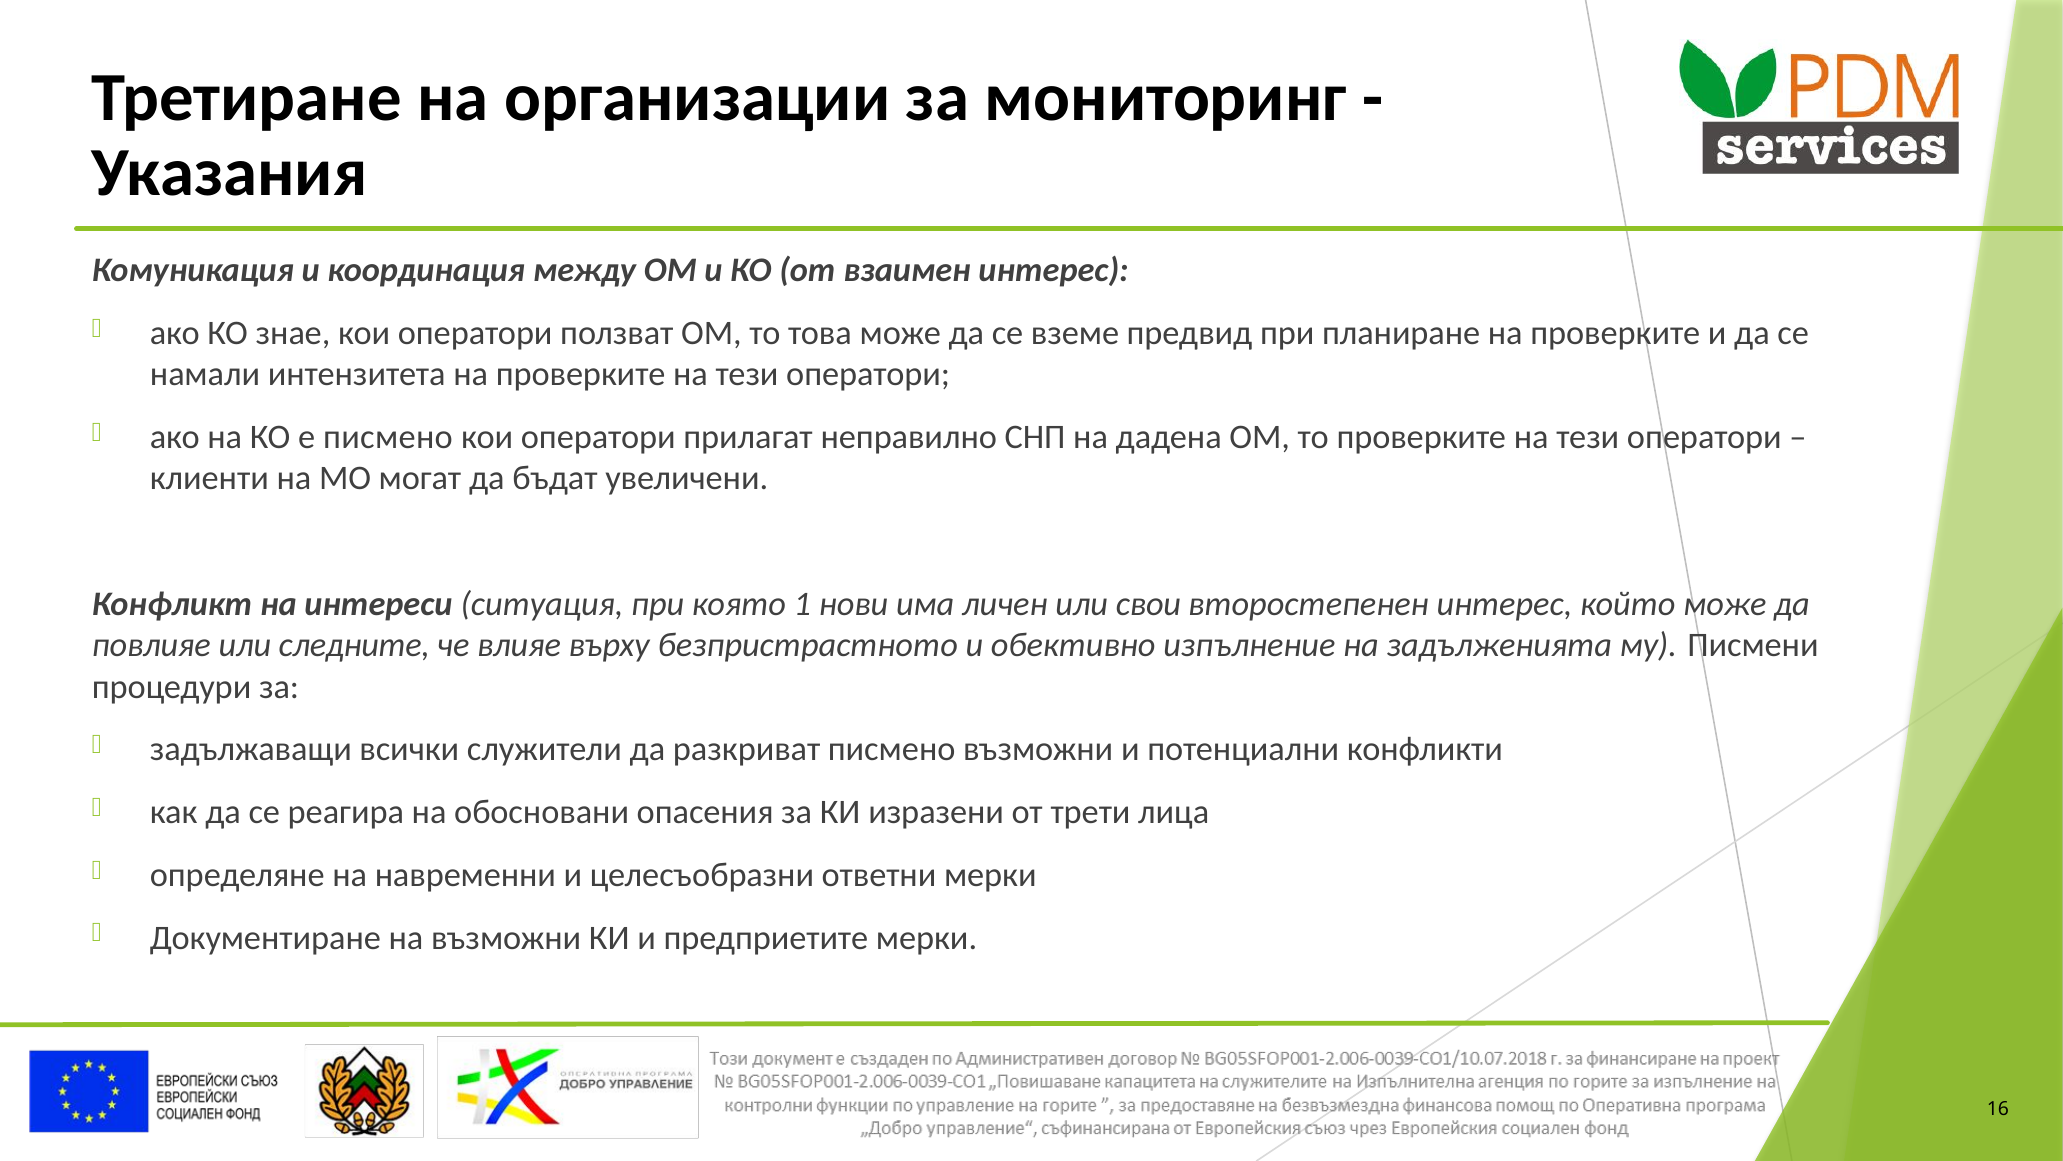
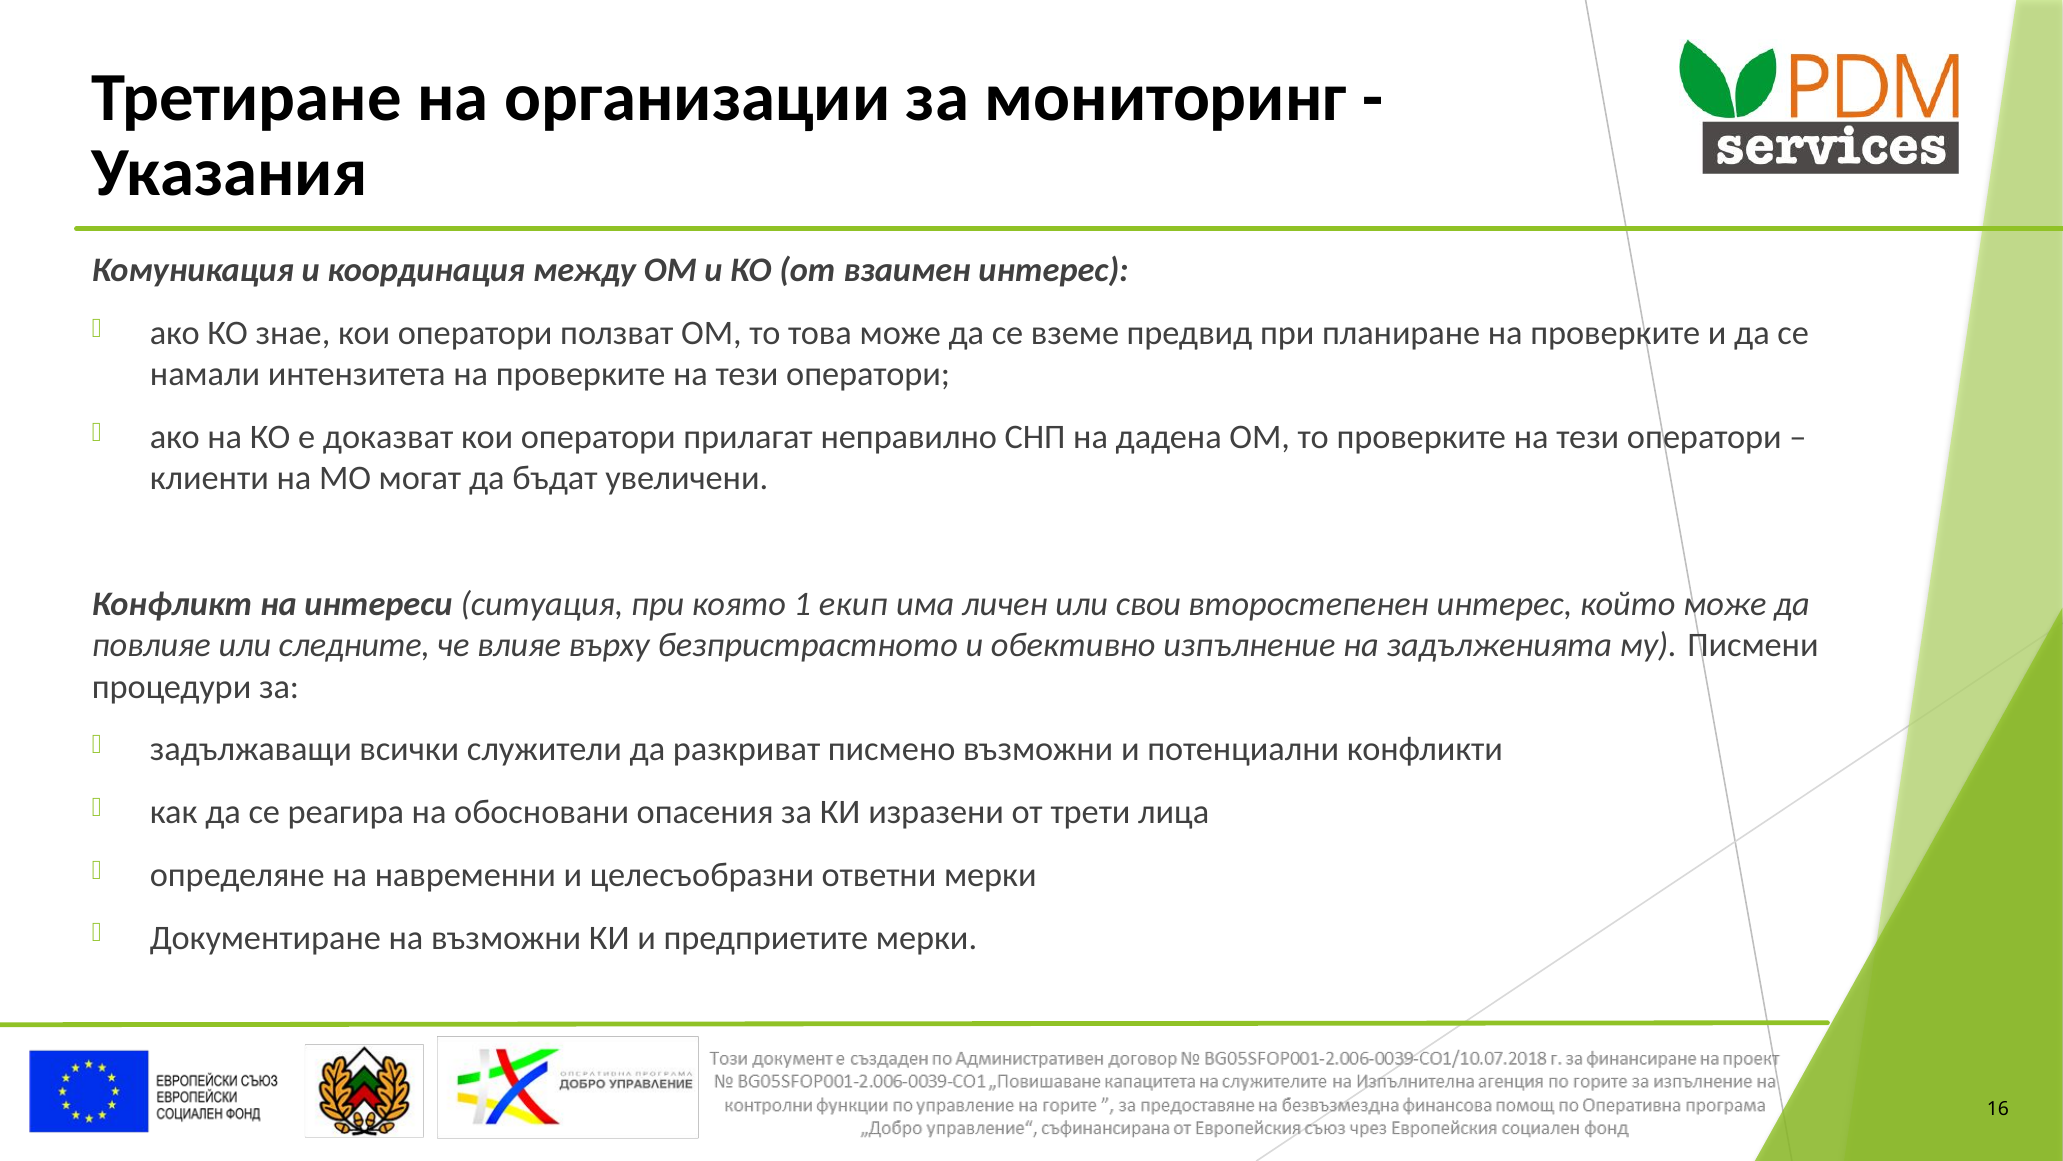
е писмено: писмено -> доказват (388, 437)
нови: нови -> екип (853, 604)
